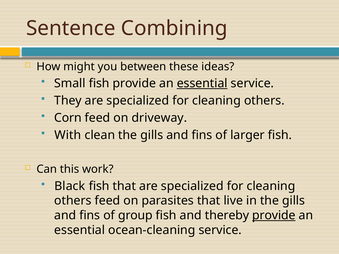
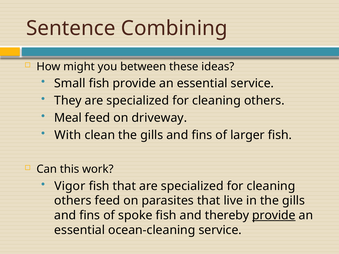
essential underline: present -> none (202, 83)
Corn: Corn -> Meal (68, 118)
Black: Black -> Vigor (70, 186)
group: group -> spoke (135, 216)
